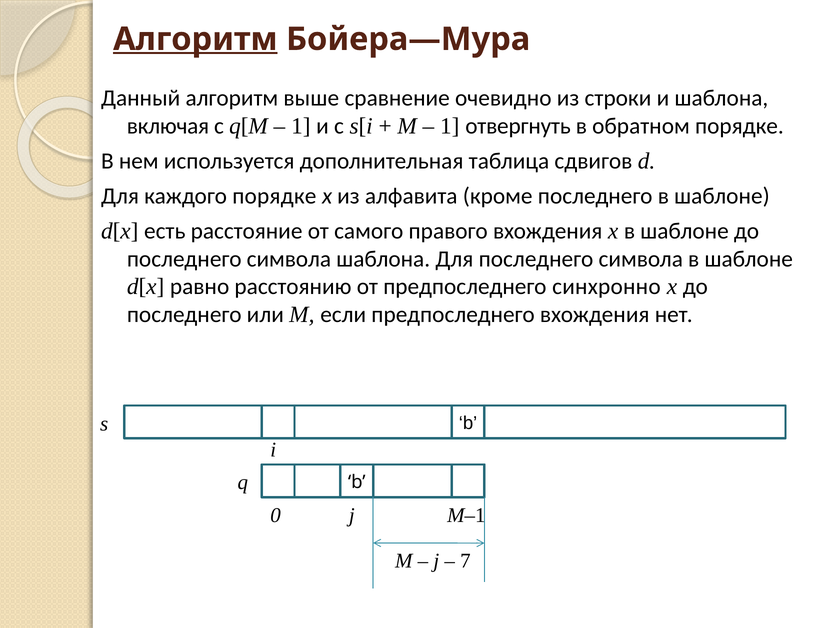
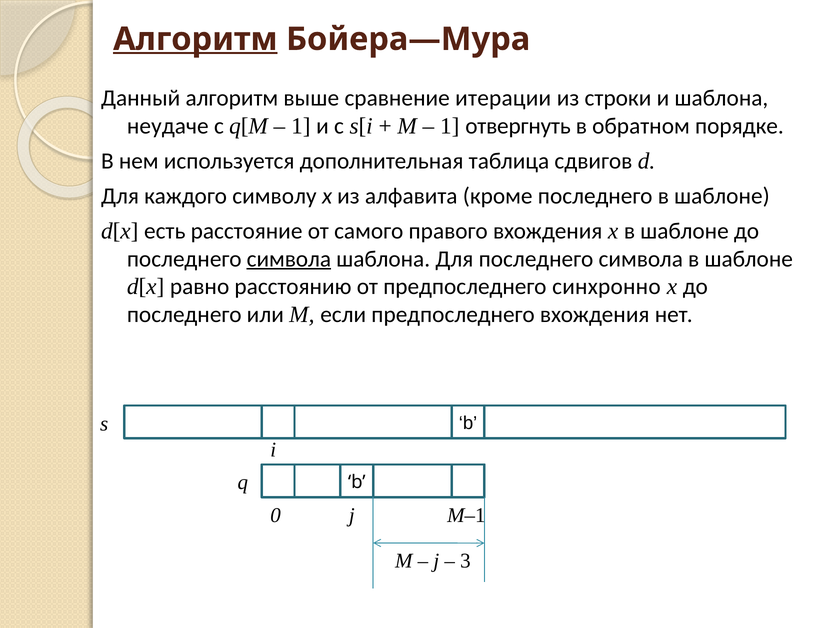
очевидно: очевидно -> итерации (503, 98)
включая: включая -> неудаче (168, 126)
каждого порядке: порядке -> символу (274, 196)
символа underline: none -> present (289, 259)
7: 7 -> 3 (465, 562)
